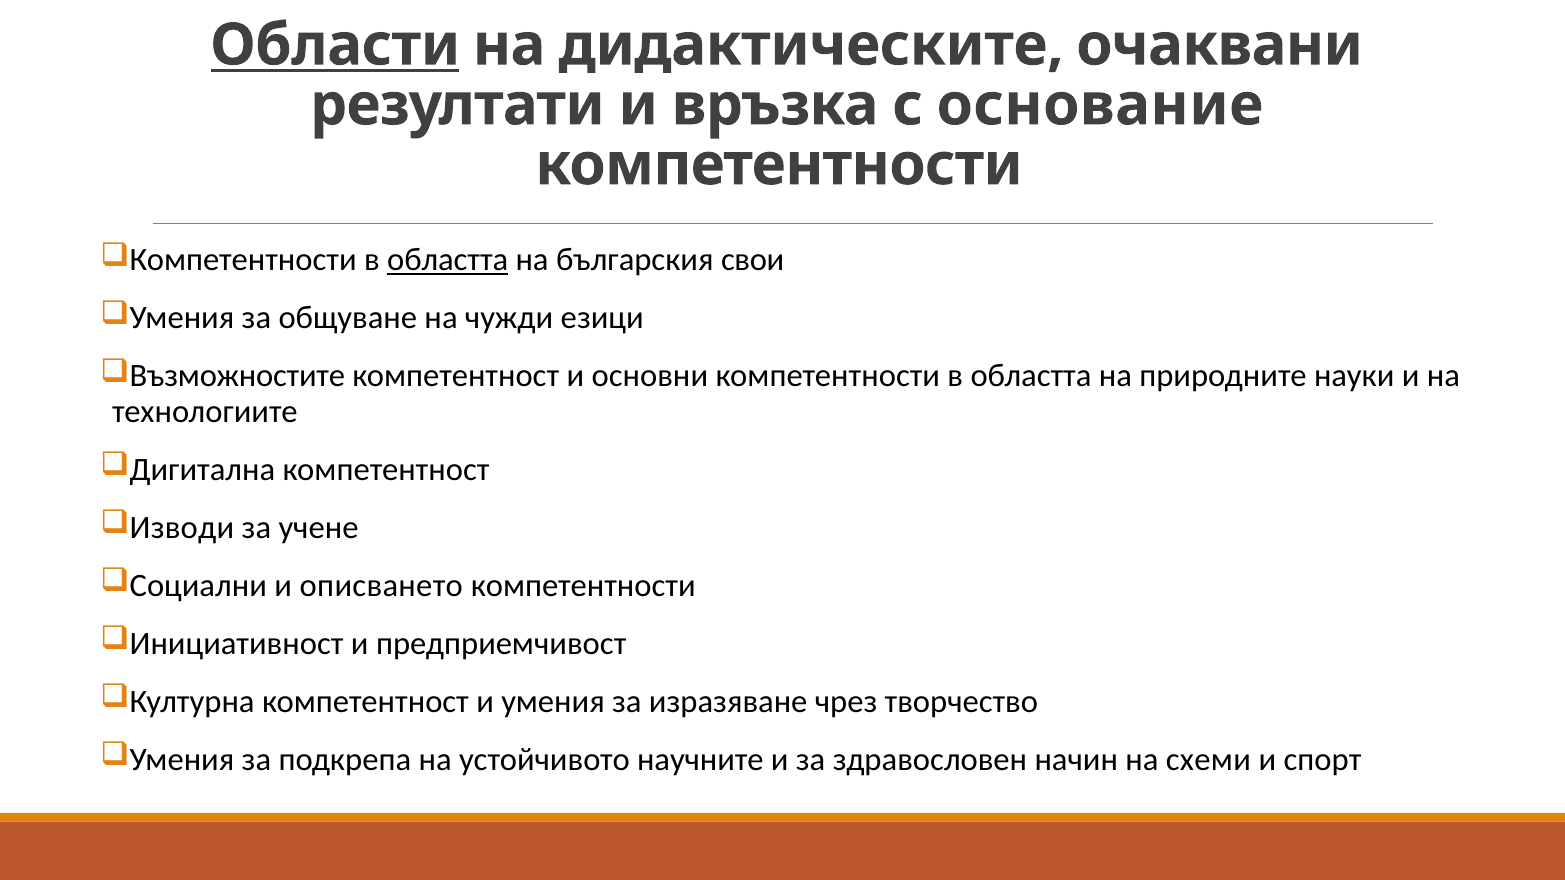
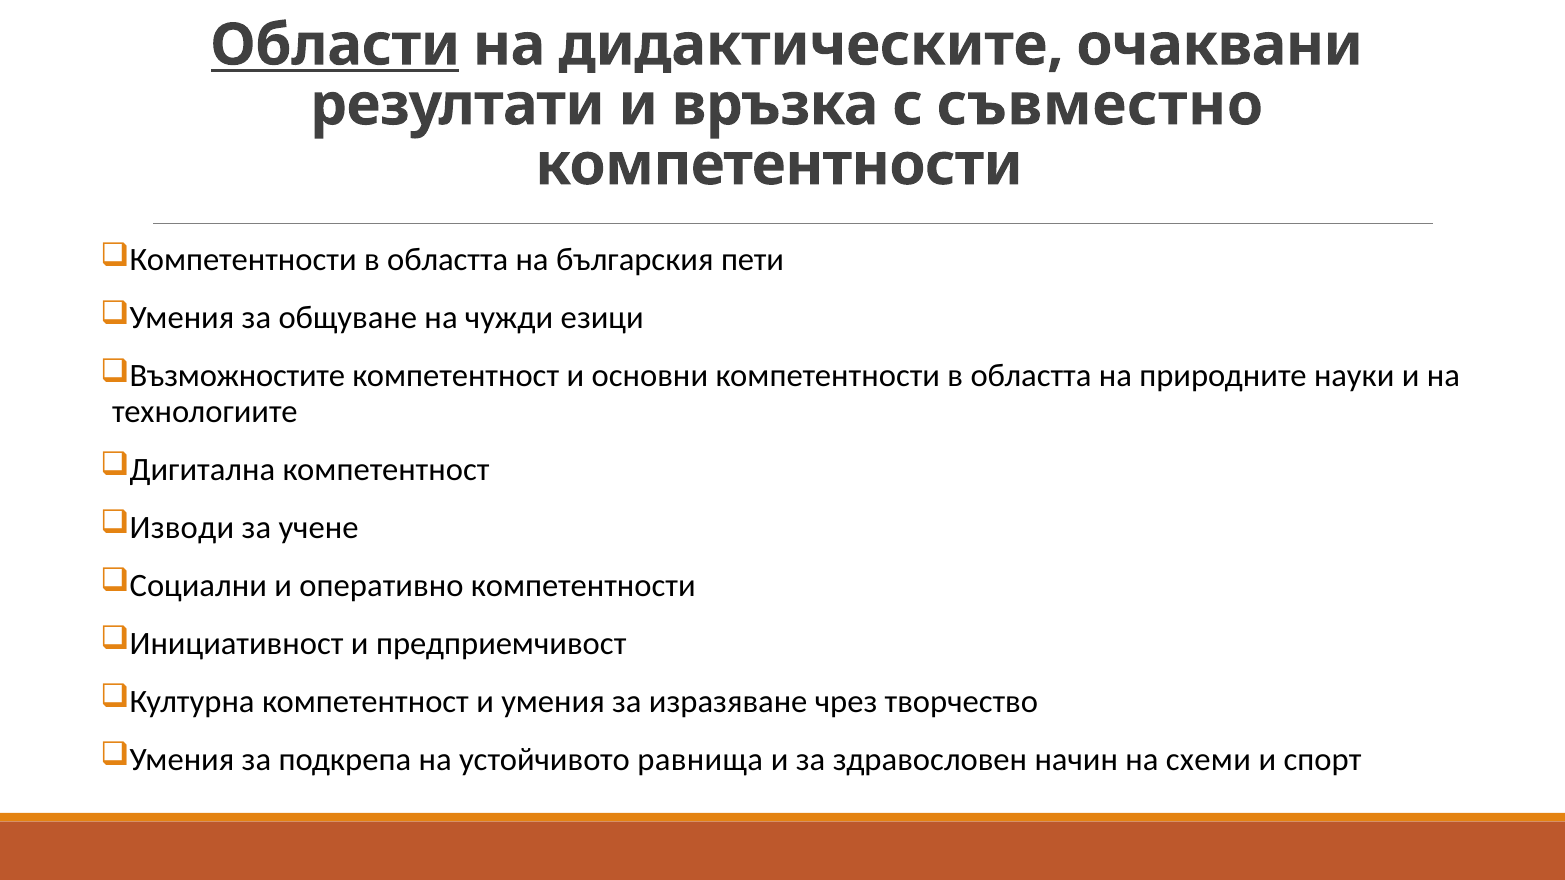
основание: основание -> съвместно (1100, 105)
областта underline: present -> none (448, 260)
свои: свои -> пети (753, 260)
описването: описването -> оперативно (381, 586)
научните: научните -> равнища (700, 760)
